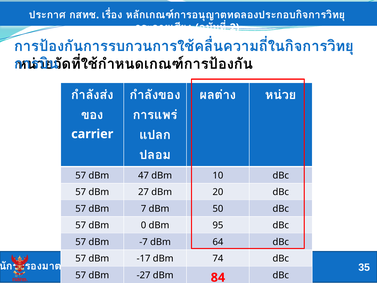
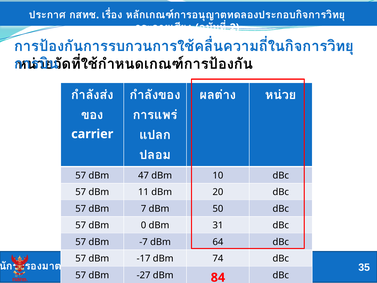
27: 27 -> 11 (144, 192)
95: 95 -> 31 (218, 225)
